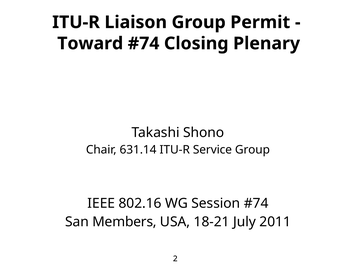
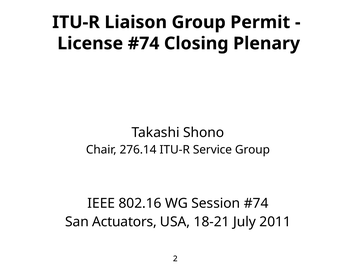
Toward: Toward -> License (90, 44)
631.14: 631.14 -> 276.14 (138, 150)
Members: Members -> Actuators (124, 222)
